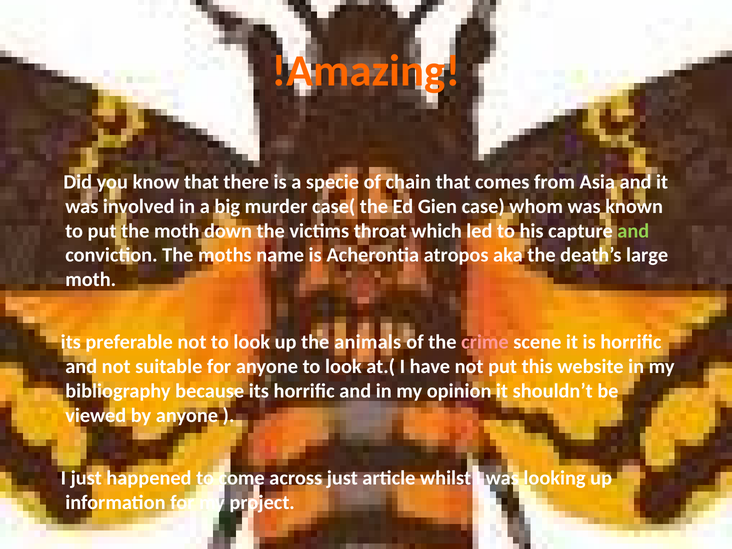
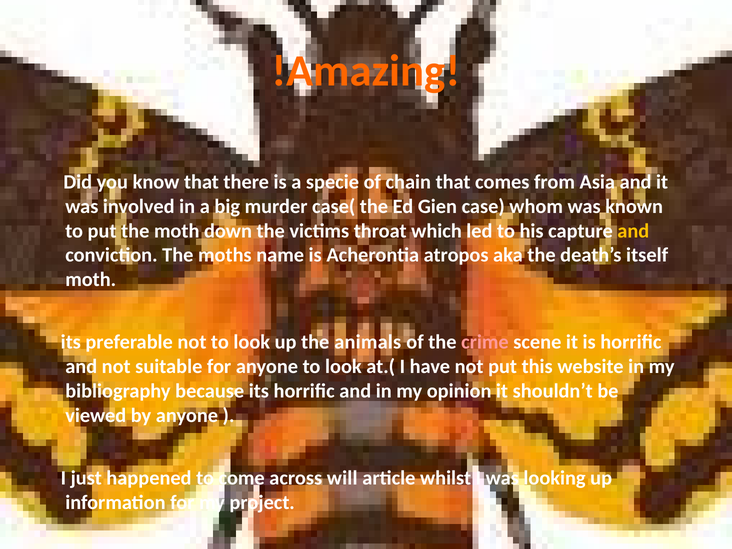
and colour: light green -> yellow (633, 231)
large: large -> itself (647, 255)
across just: just -> will (342, 478)
